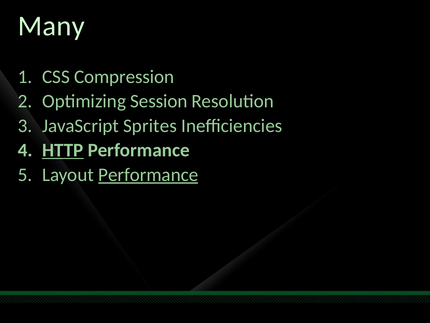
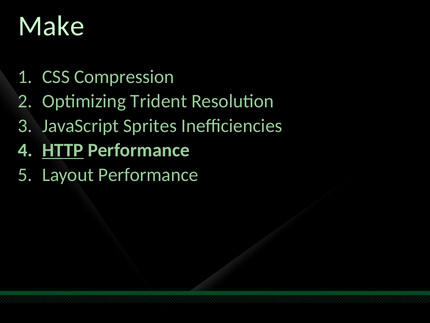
Many: Many -> Make (51, 26)
Session: Session -> Trident (159, 101)
Performance underline: present -> none (148, 175)
